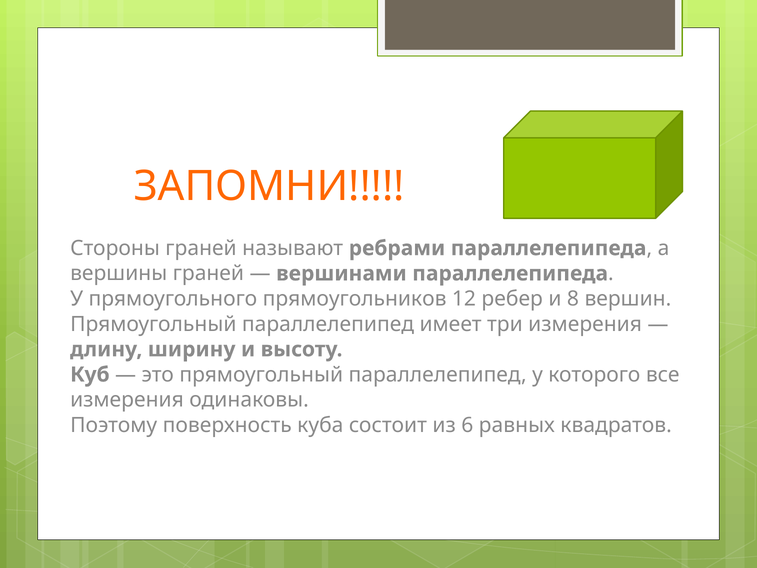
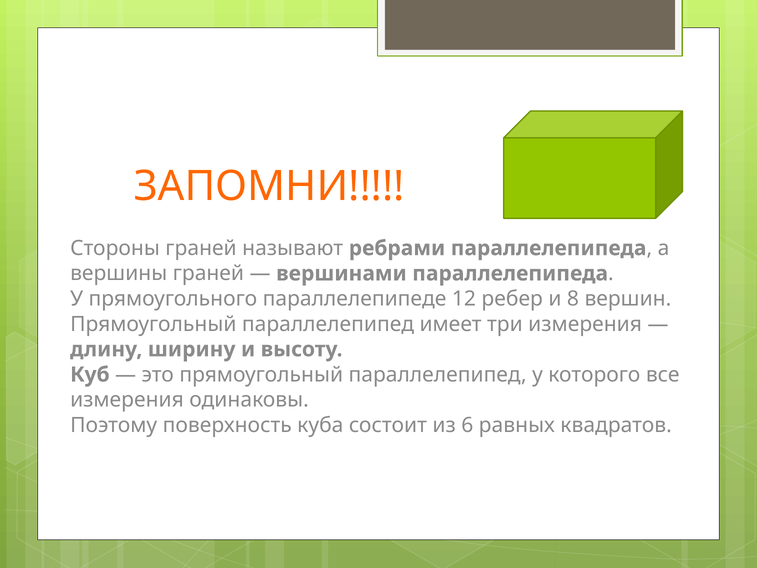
прямоугольников: прямоугольников -> параллелепипеде (355, 299)
